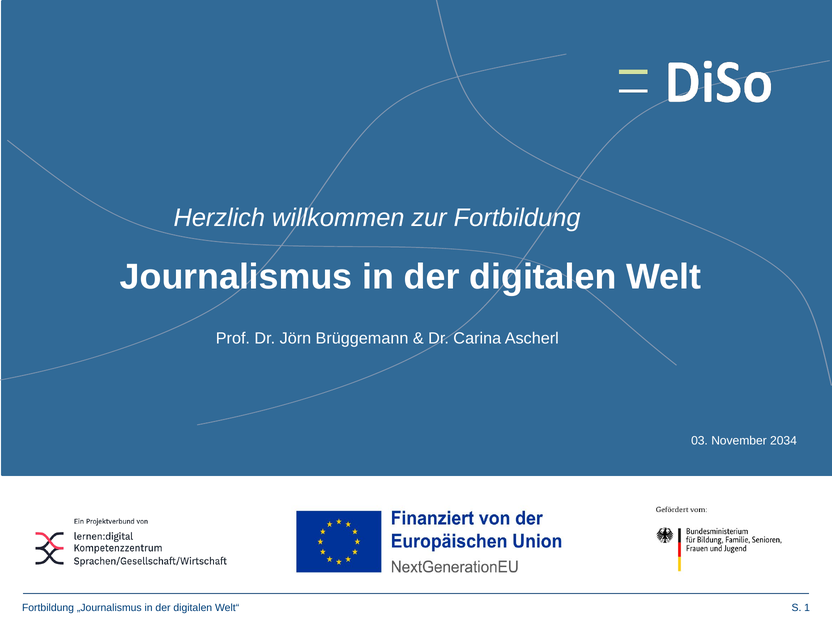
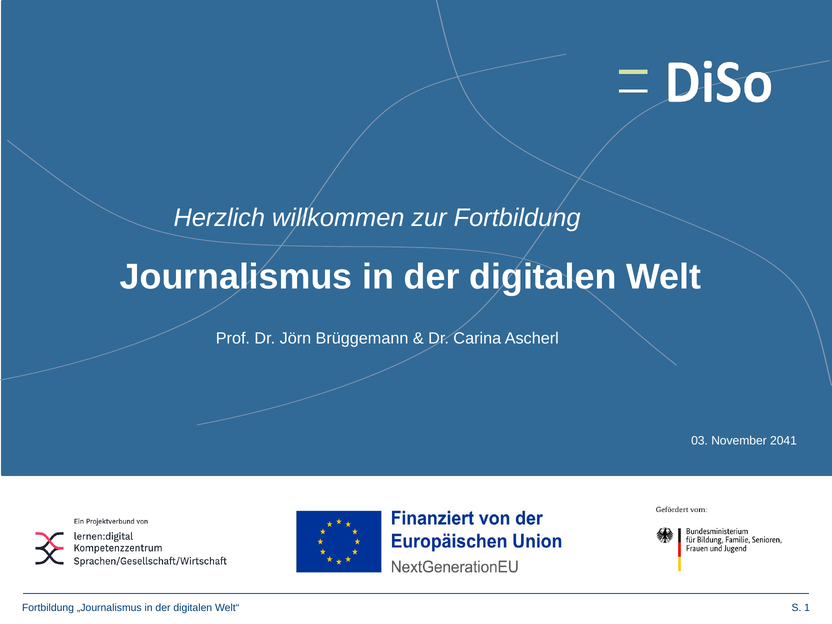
2034: 2034 -> 2041 (783, 441)
